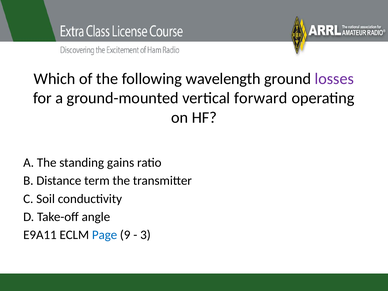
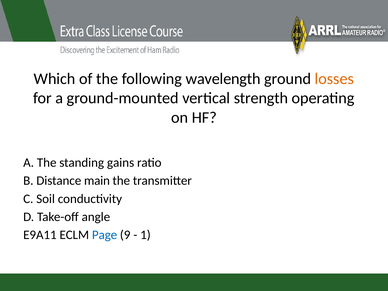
losses colour: purple -> orange (334, 79)
forward: forward -> strength (261, 98)
term: term -> main (97, 181)
3: 3 -> 1 (145, 235)
